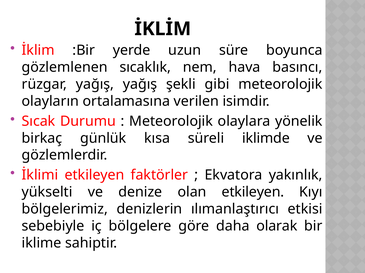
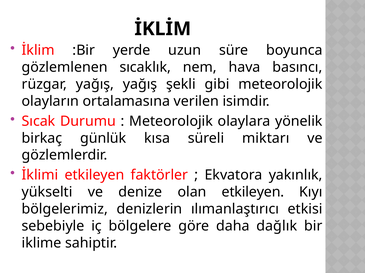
iklimde: iklimde -> miktarı (266, 138)
olarak: olarak -> dağlık (277, 227)
